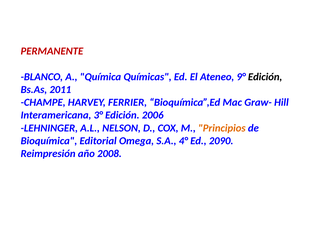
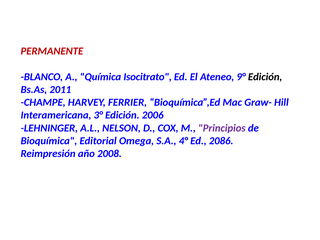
Químicas: Químicas -> Isocitrato (148, 77)
Principios colour: orange -> purple (222, 128)
2090: 2090 -> 2086 (221, 141)
